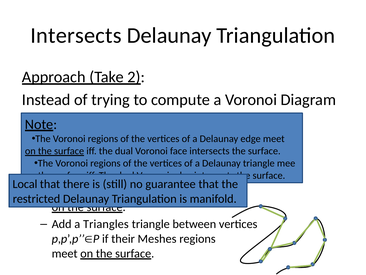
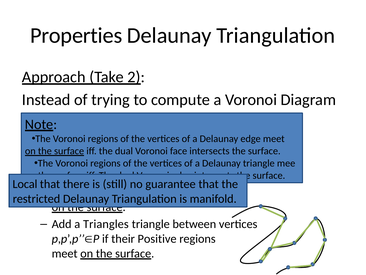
Intersects: Intersects -> Properties (76, 35)
Meshes: Meshes -> Positive (157, 238)
